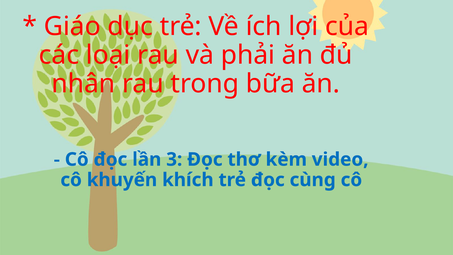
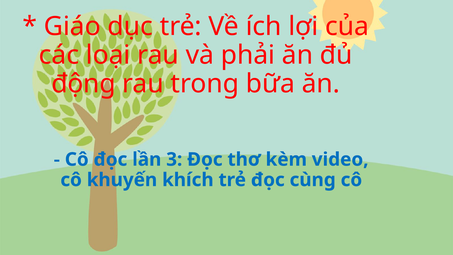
nhân: nhân -> động (84, 84)
